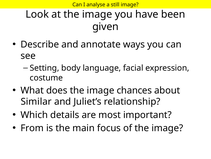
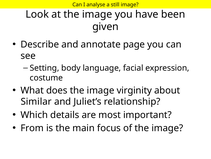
ways: ways -> page (134, 44)
chances: chances -> virginity (134, 90)
